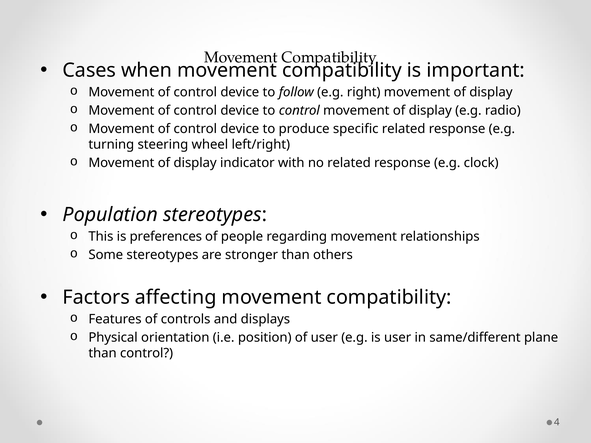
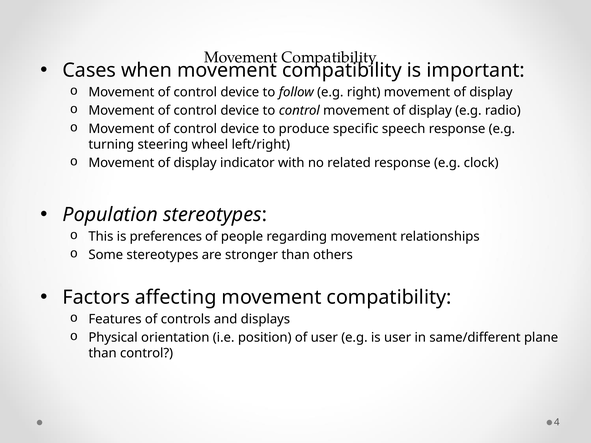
specific related: related -> speech (404, 129)
